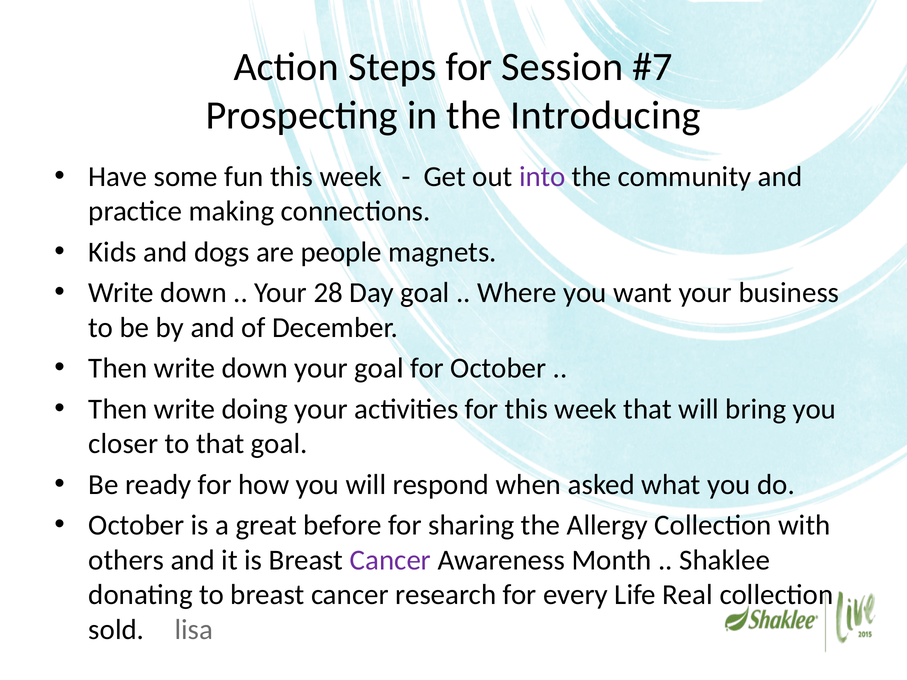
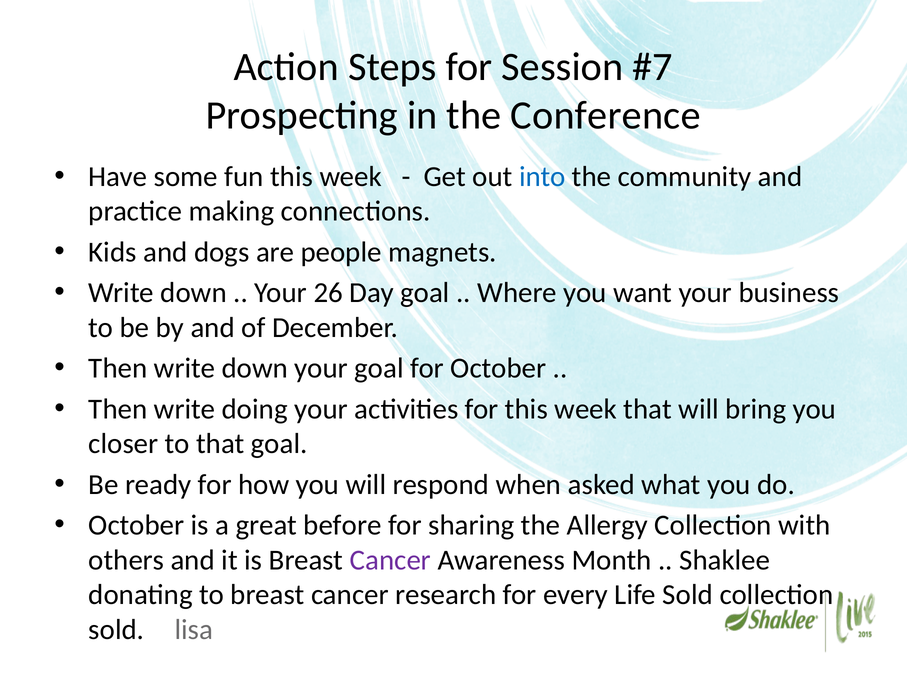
Introducing: Introducing -> Conference (606, 115)
into colour: purple -> blue (542, 177)
28: 28 -> 26 (328, 293)
Life Real: Real -> Sold (688, 595)
